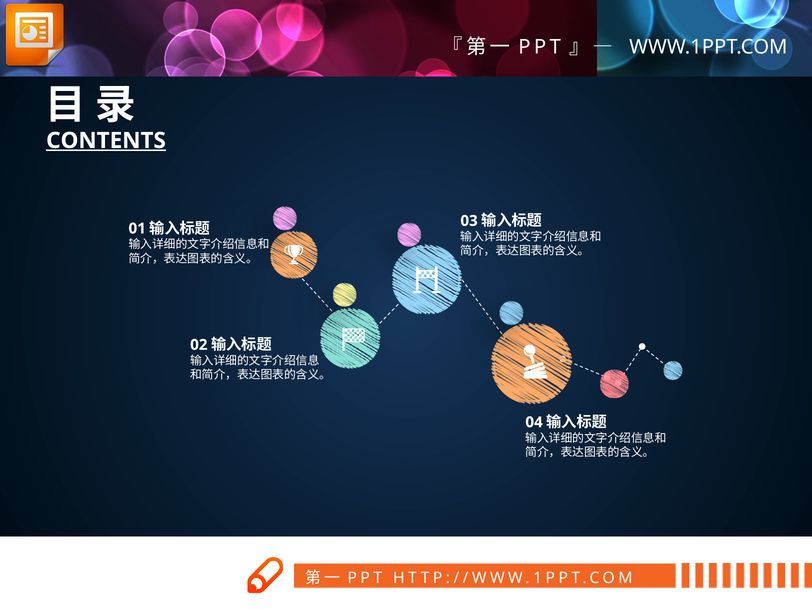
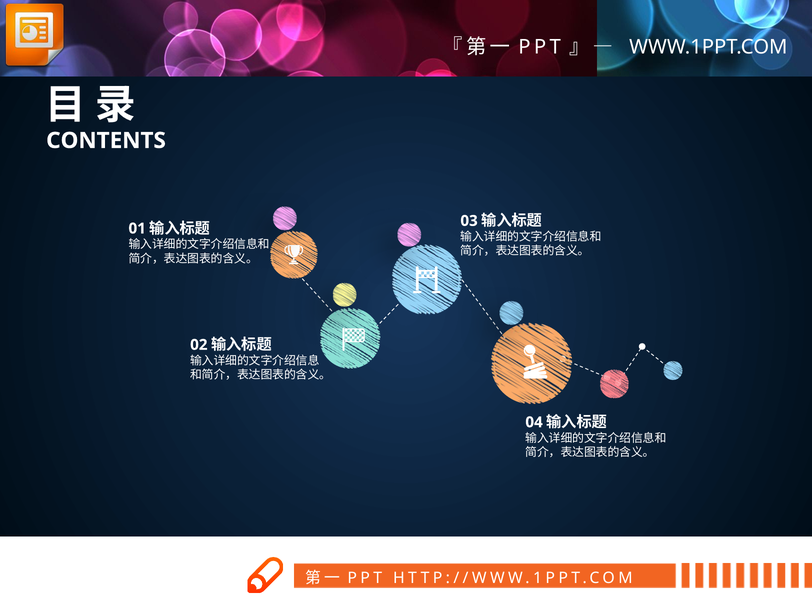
CONTENTS underline: present -> none (106, 141)
